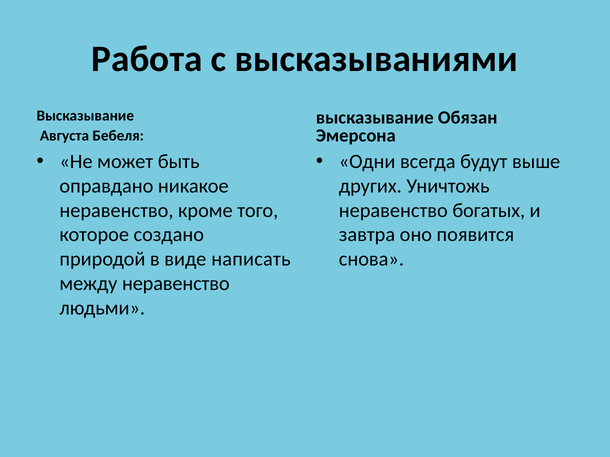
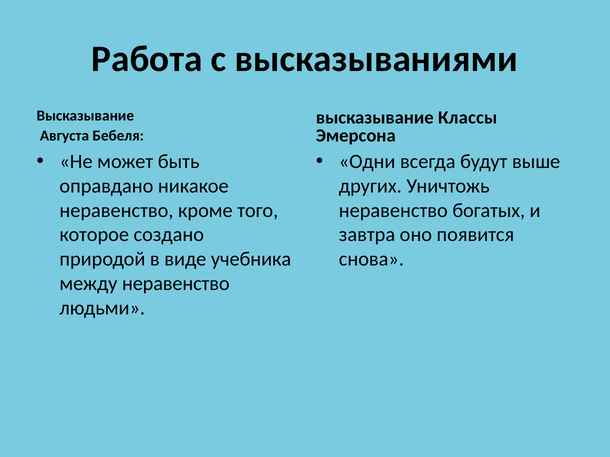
Обязан: Обязан -> Классы (468, 118)
написать: написать -> учебника (251, 259)
